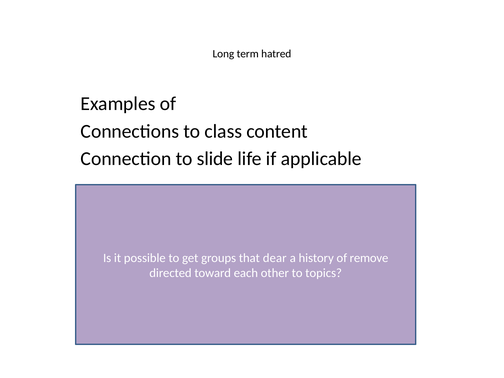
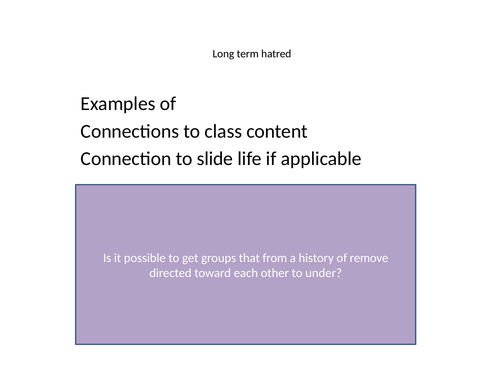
dear: dear -> from (275, 258)
topics: topics -> under (324, 273)
